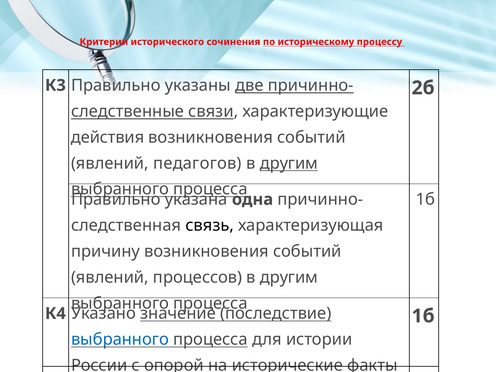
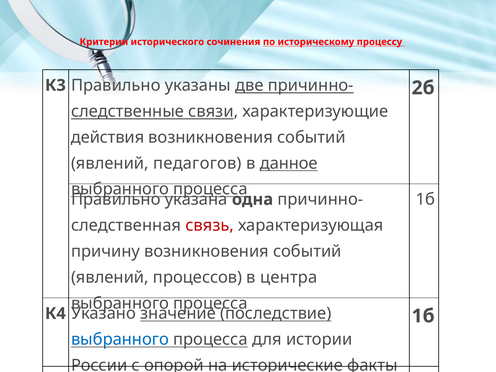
другим: другим -> данное (289, 163)
связь colour: black -> red (210, 225)
процессов в другим: другим -> центра (289, 277)
